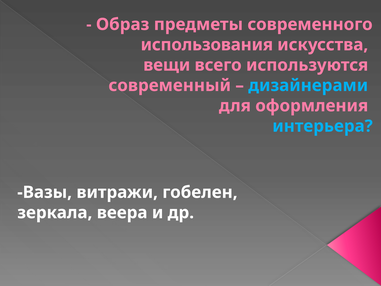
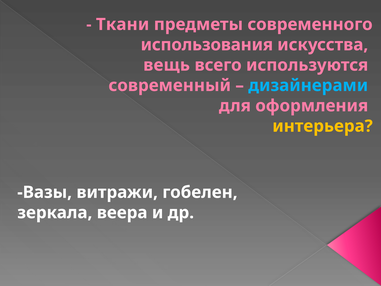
Образ: Образ -> Ткани (123, 24)
вещи: вещи -> вещь (167, 65)
интерьера colour: light blue -> yellow (323, 126)
